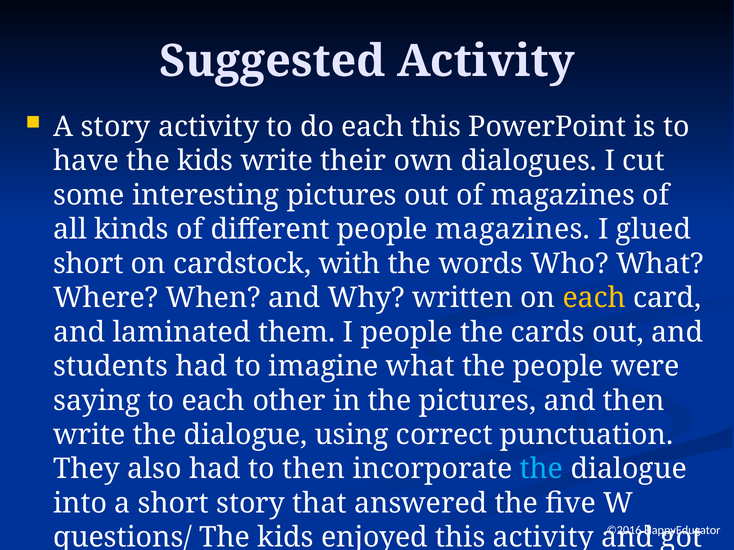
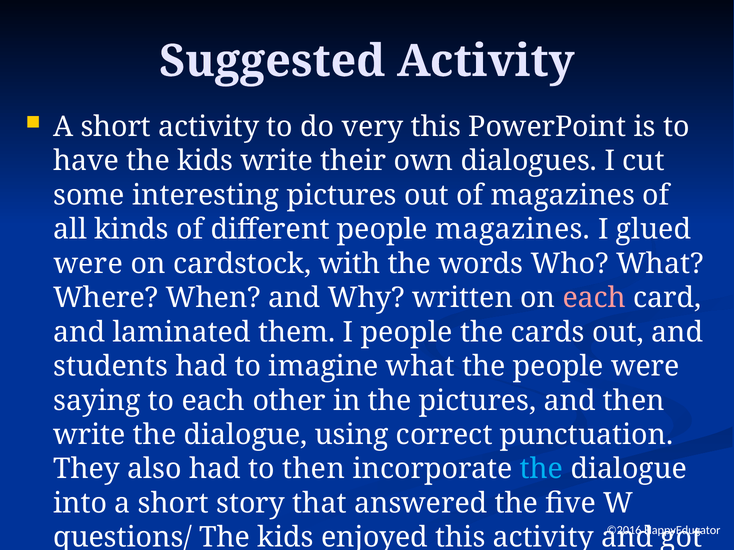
story: story -> short (116, 127)
do each: each -> very (373, 127)
short: short -> were (88, 264)
each colour: yellow -> pink (594, 298)
